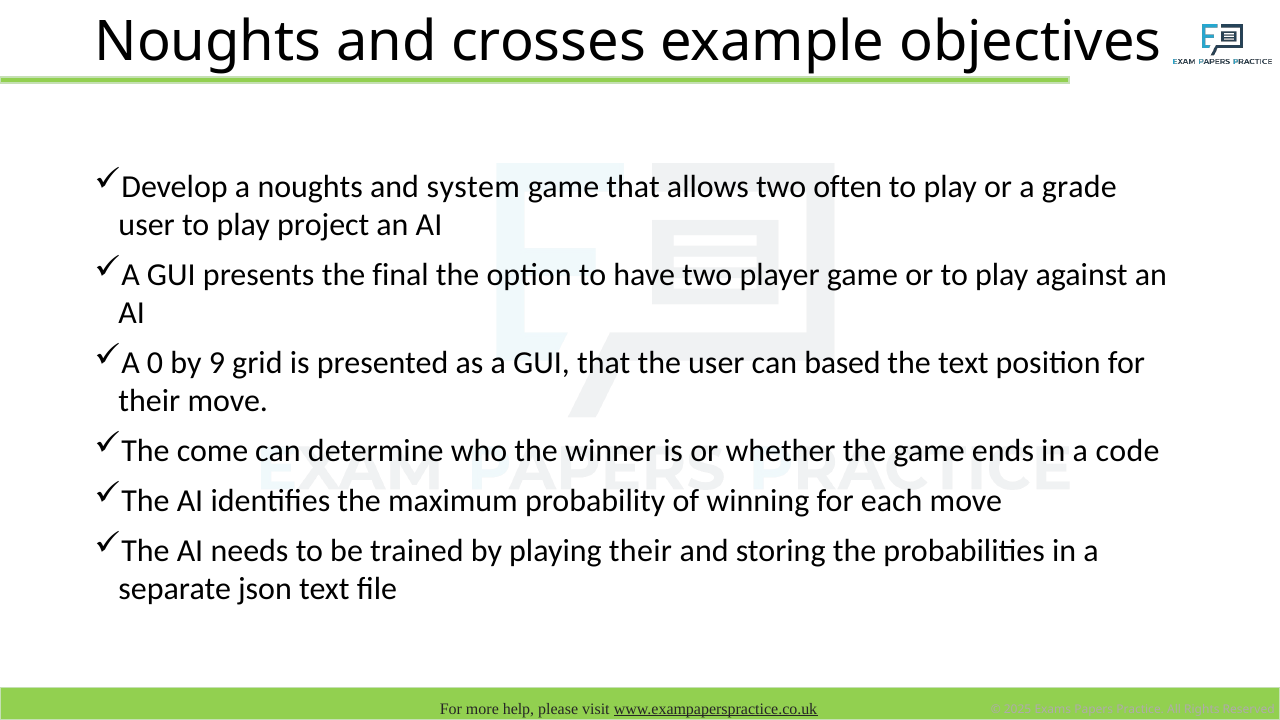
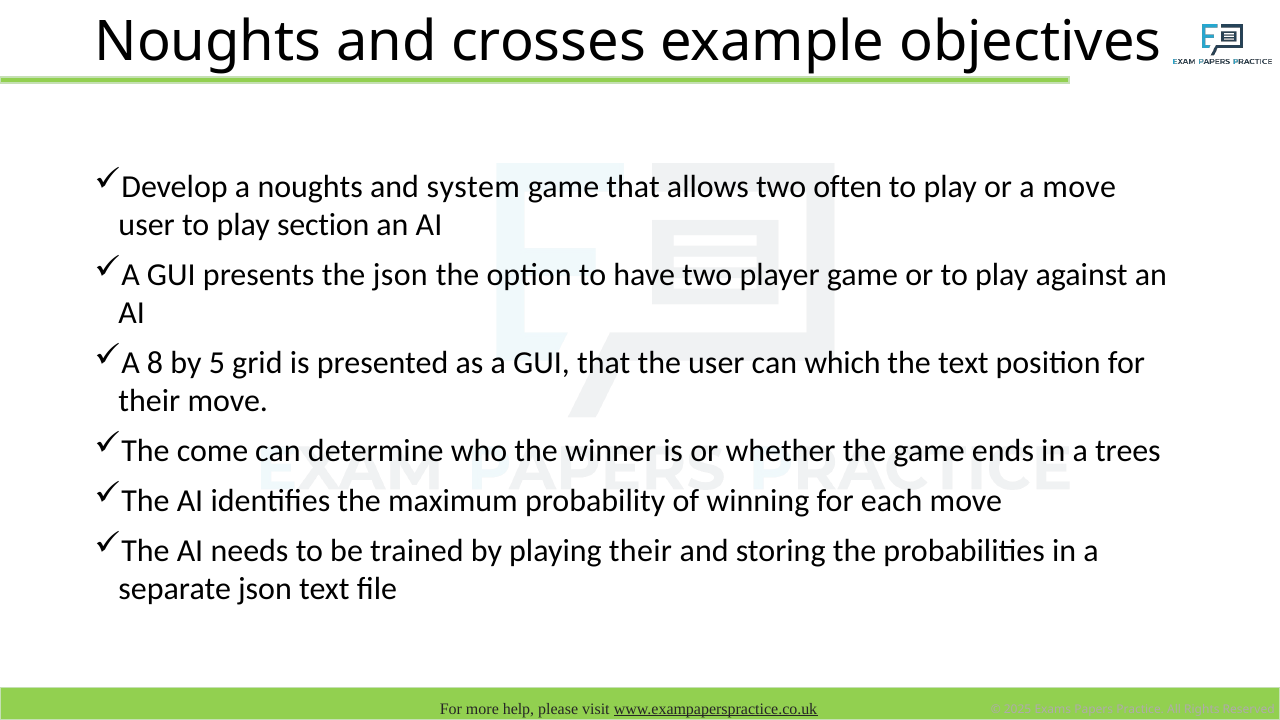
a grade: grade -> move (1079, 187)
project: project -> section (323, 225)
the final: final -> json (400, 275)
0: 0 -> 8 (155, 363)
9: 9 -> 5 (217, 363)
based: based -> which (842, 363)
code: code -> trees (1128, 451)
